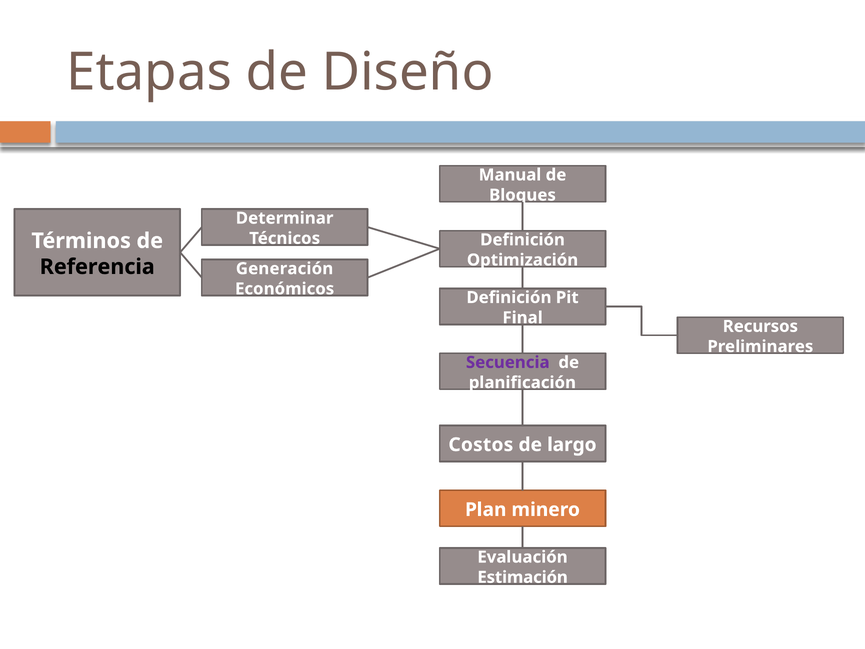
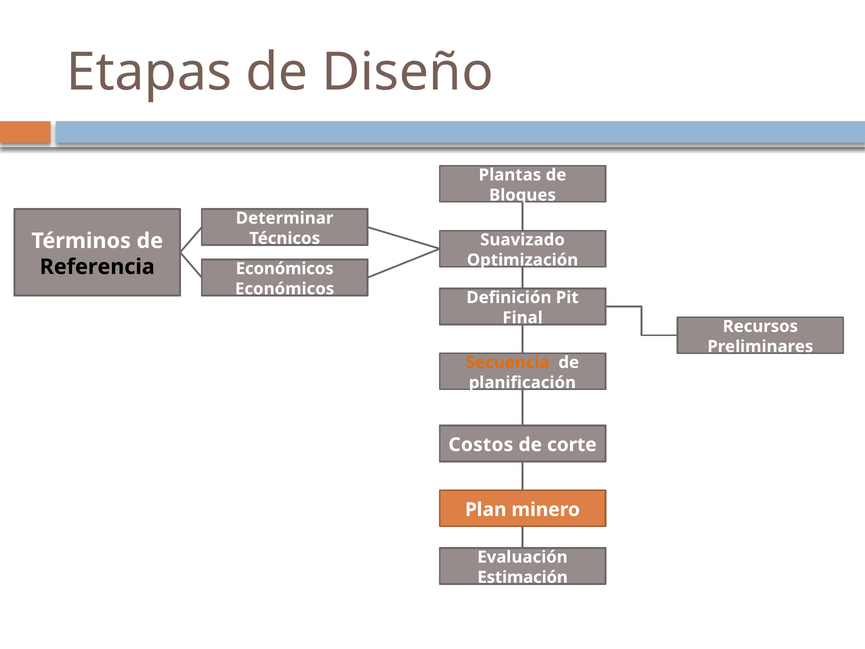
Manual: Manual -> Plantas (510, 175)
Definición: Definición -> Suavizado (523, 240)
Generación: Generación -> Económicos (285, 269)
Secuencia colour: purple -> orange (508, 362)
largo: largo -> corte (572, 445)
